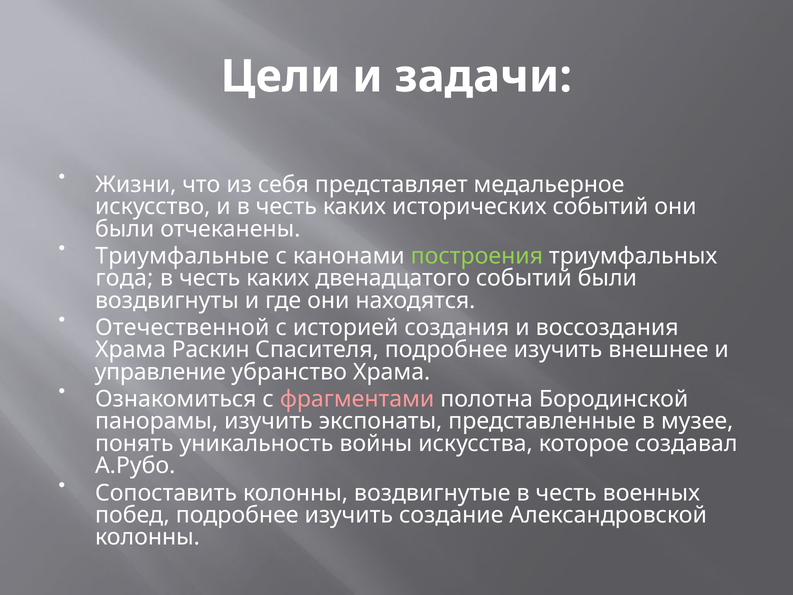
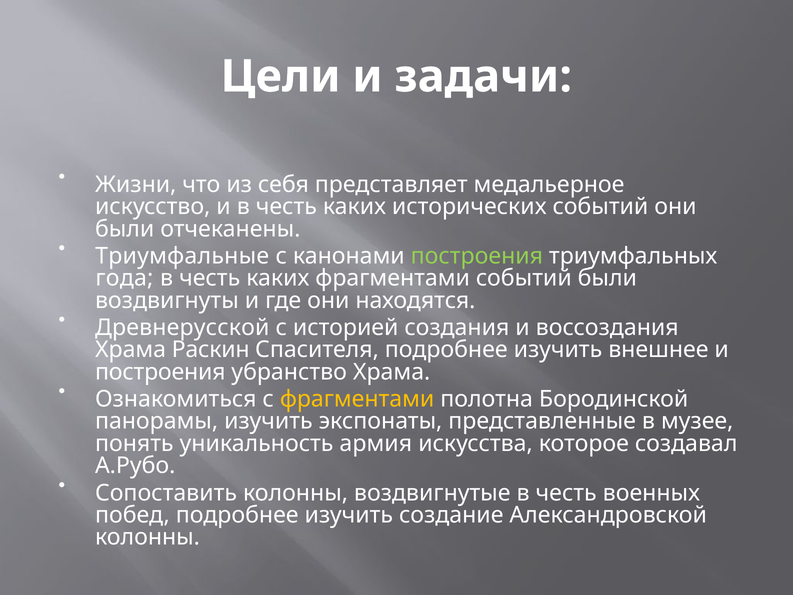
каких двенадцатого: двенадцатого -> фрагментами (393, 278)
Отечественной: Отечественной -> Древнерусской (182, 327)
управление: управление -> построения (160, 372)
фрагментами colour: pink -> yellow (357, 399)
войны: войны -> армия (376, 443)
